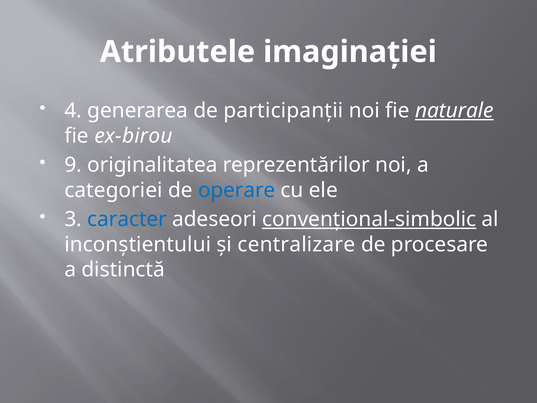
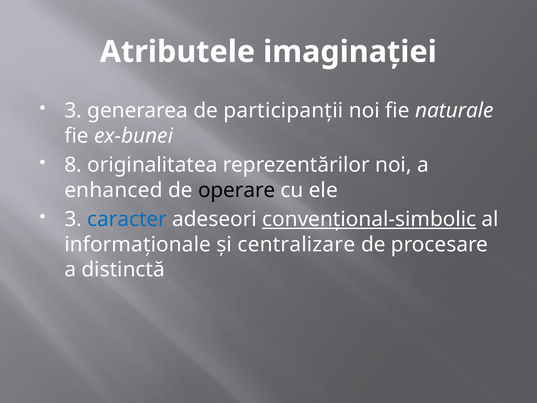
4: 4 -> 3 (73, 111)
naturale underline: present -> none (454, 111)
ex-birou: ex-birou -> ex-bunei (134, 136)
9: 9 -> 8 (73, 165)
categoriei: categoriei -> enhanced (113, 190)
operare colour: blue -> black (237, 190)
inconştientului: inconştientului -> informaţionale (138, 244)
